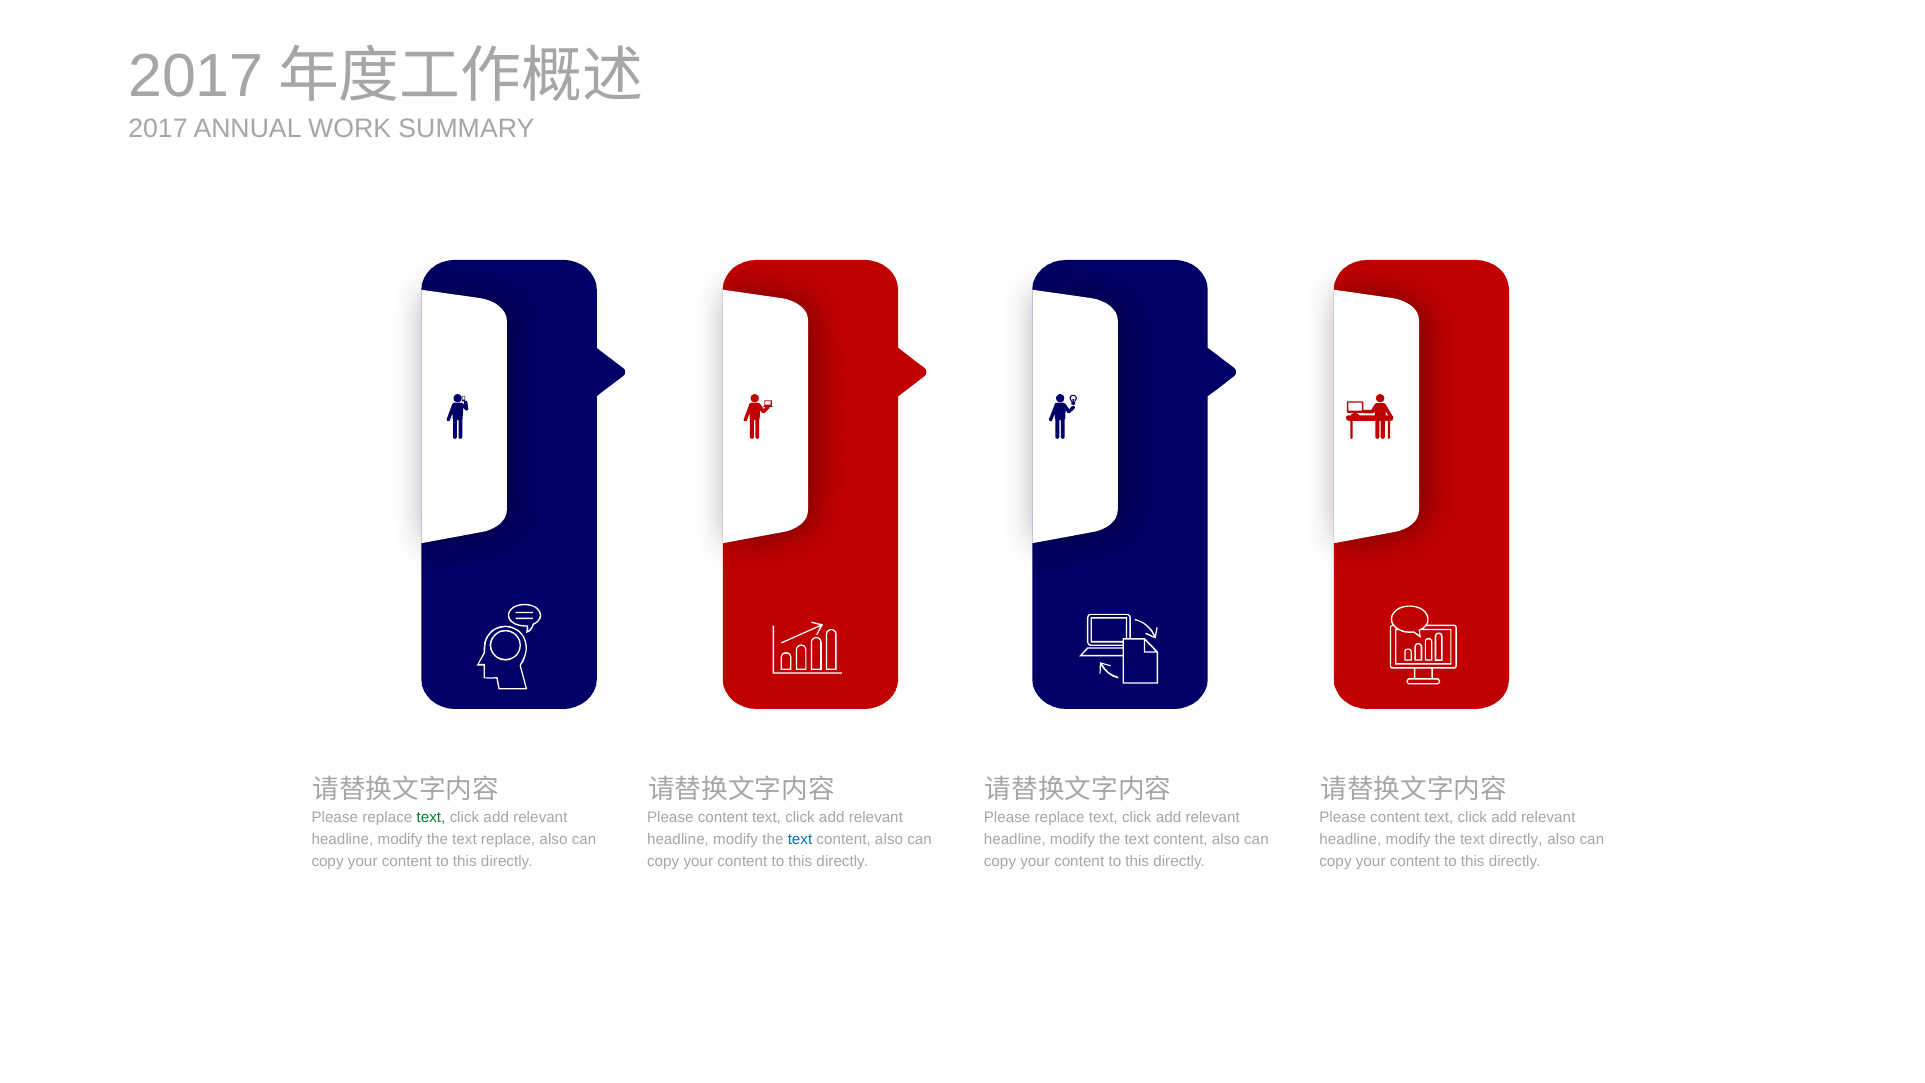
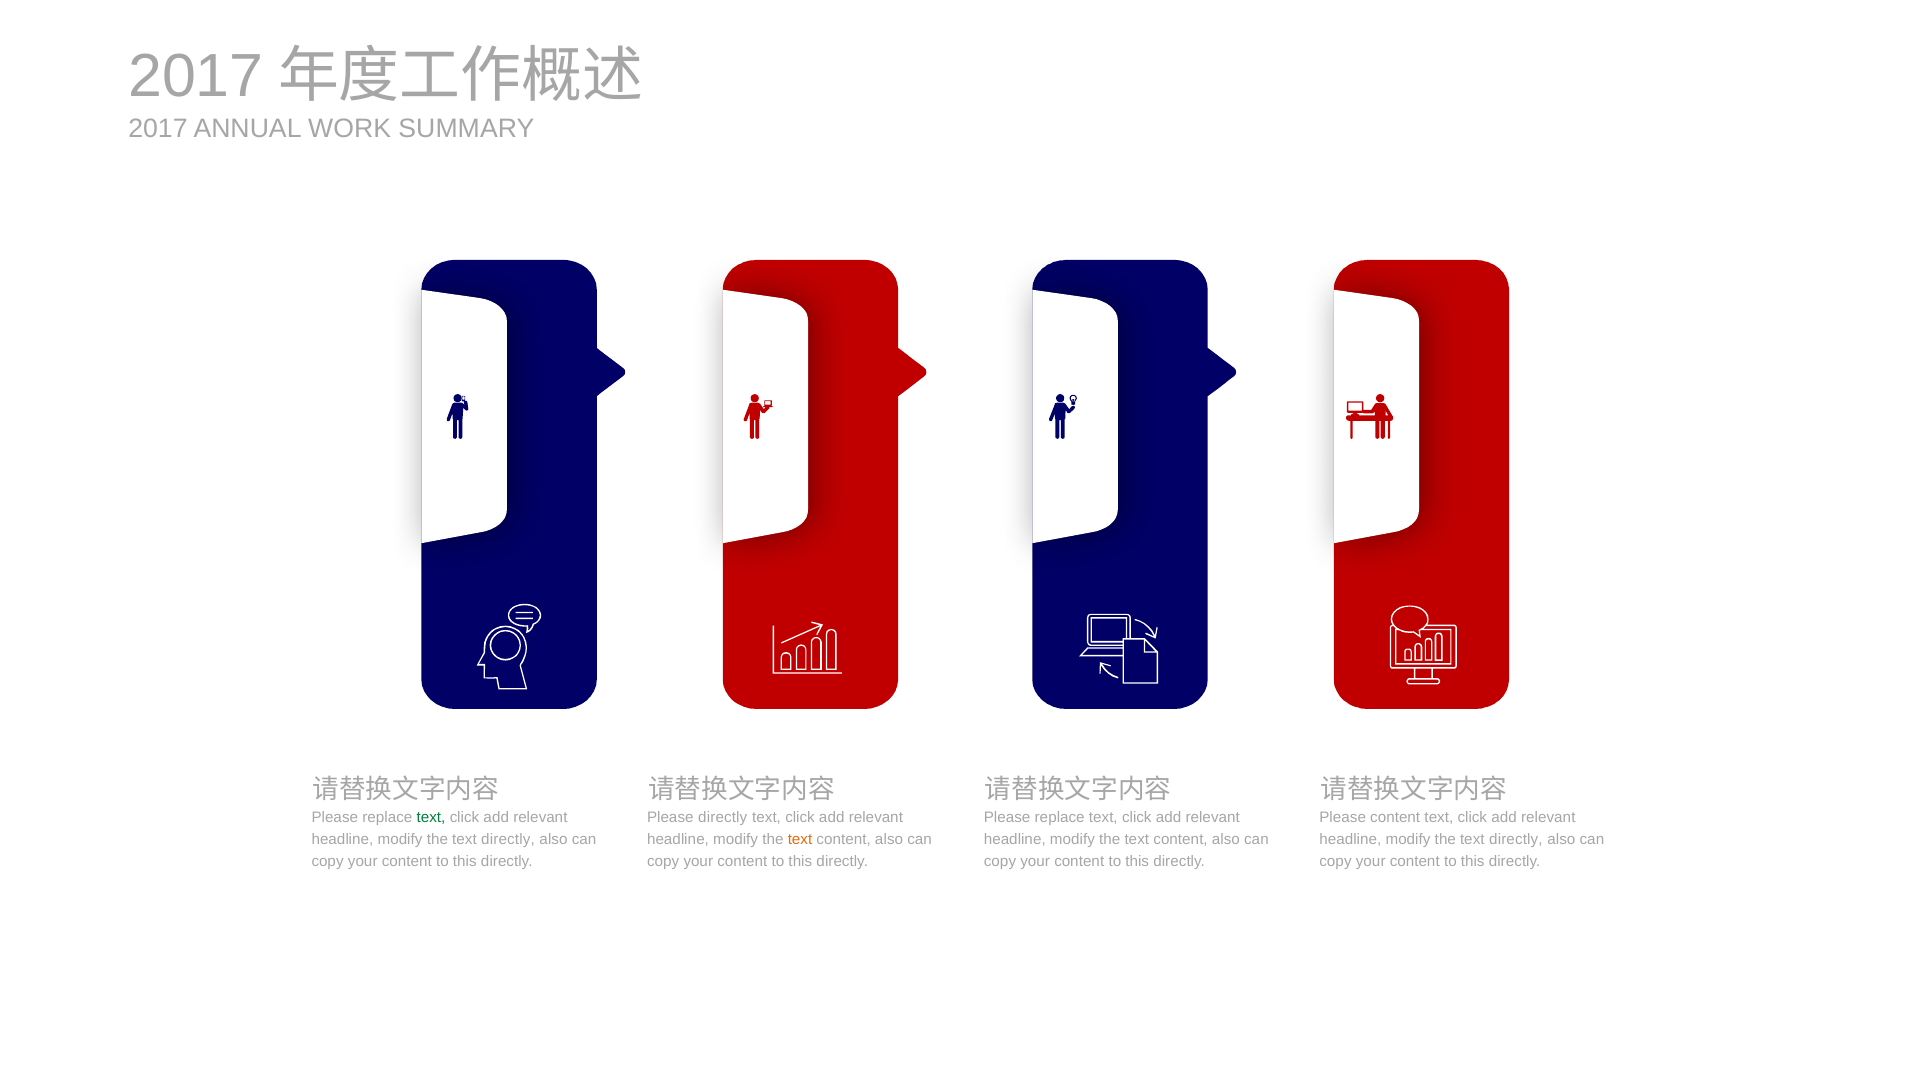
content: content -> directly (723, 818)
replace: replace -> directly (508, 839)
text colour: blue -> orange (800, 839)
